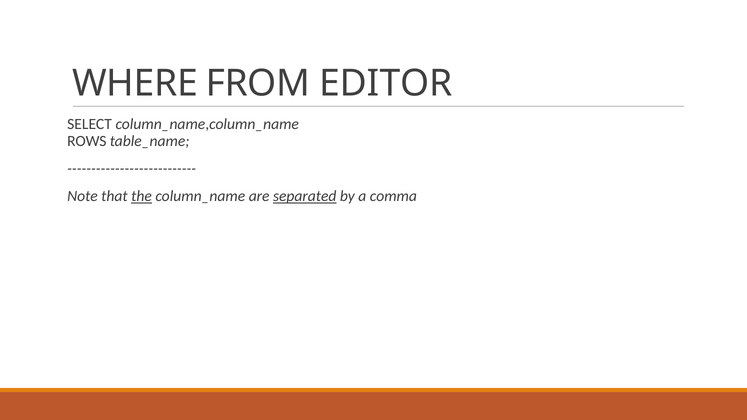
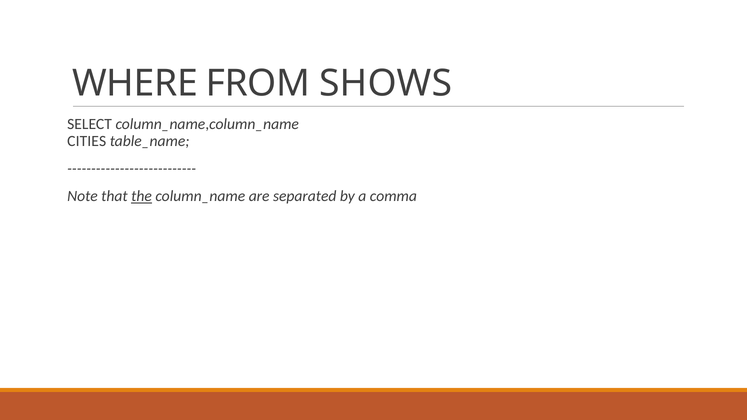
EDITOR: EDITOR -> SHOWS (386, 84)
ROWS: ROWS -> CITIES (87, 141)
separated underline: present -> none (305, 196)
